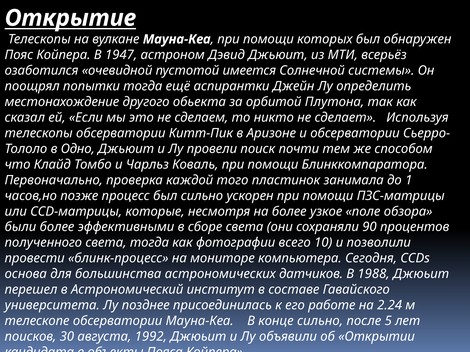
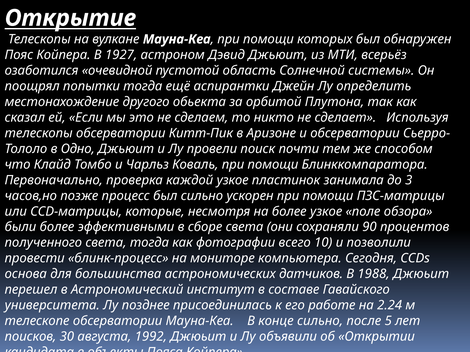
1947: 1947 -> 1927 (121, 55)
имеется: имеется -> область (249, 71)
каждой того: того -> узкое (233, 180)
1: 1 -> 3 (409, 180)
